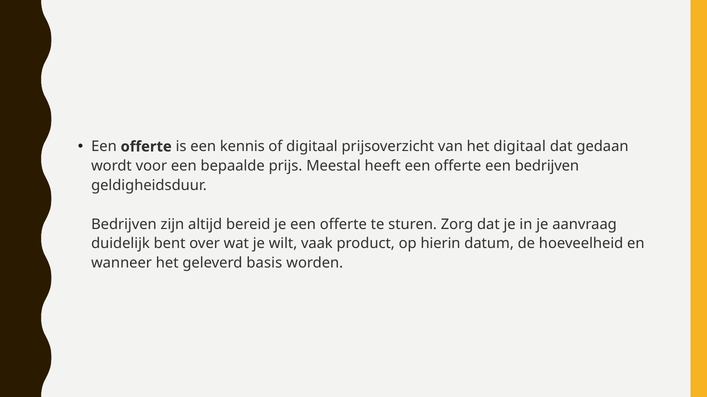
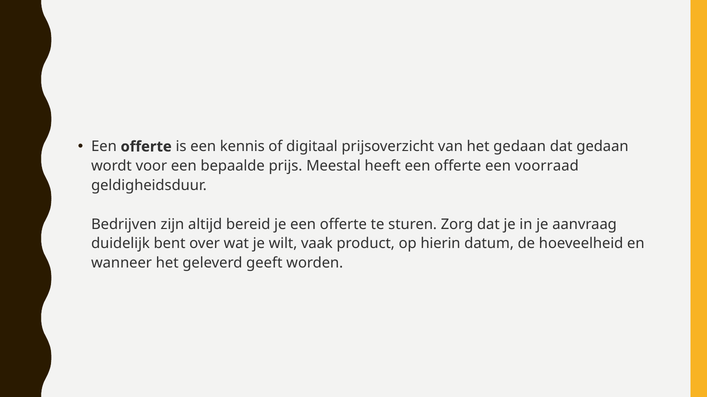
het digitaal: digitaal -> gedaan (520, 147)
een bedrijven: bedrijven -> voorraad (547, 166)
basis: basis -> geeft (264, 263)
